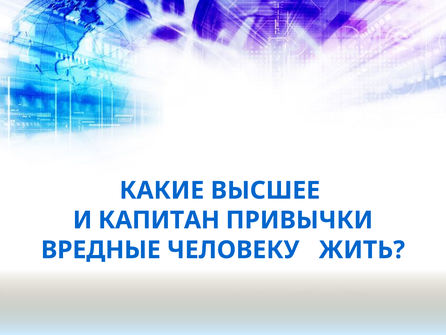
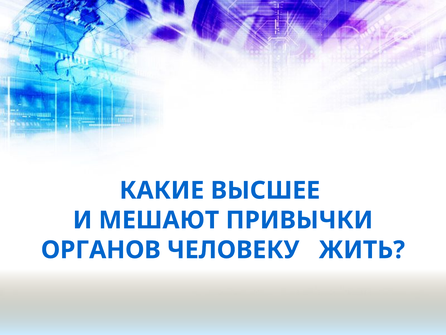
КАПИТАН: КАПИТАН -> МЕШАЮТ (159, 220)
ВРЕДНЫЕ: ВРЕДНЫЕ -> ОРГАНОВ (101, 250)
